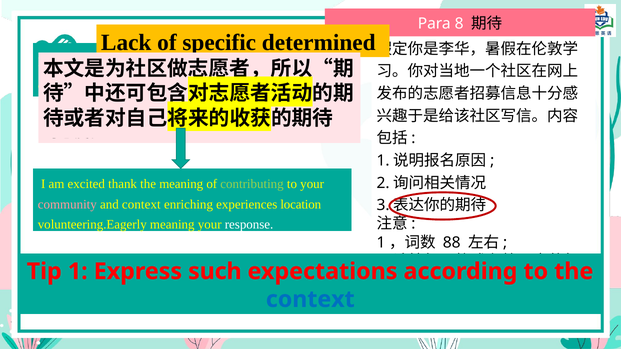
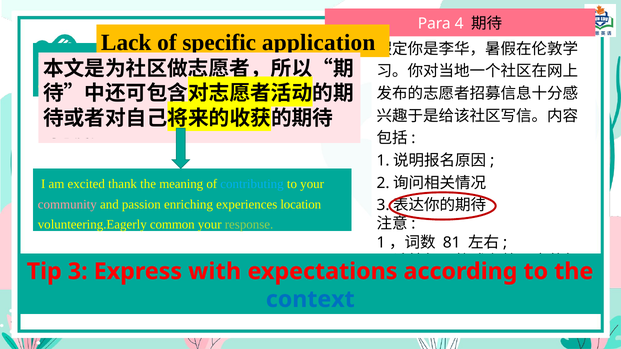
8: 8 -> 4 (459, 24)
determined: determined -> application (319, 42)
contributing colour: light green -> light blue (252, 184)
and context: context -> passion (141, 204)
volunteering.Eagerly meaning: meaning -> common (172, 225)
response colour: white -> light green (249, 225)
88: 88 -> 81 (452, 243)
Tip 1: 1 -> 3 (78, 272)
such: such -> with (215, 272)
